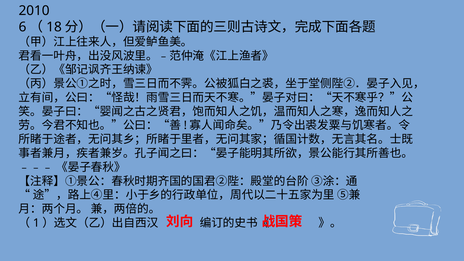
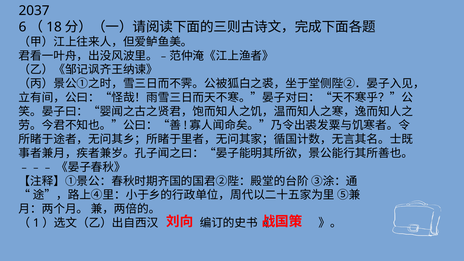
2010: 2010 -> 2037 (34, 11)
